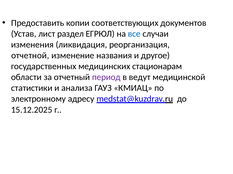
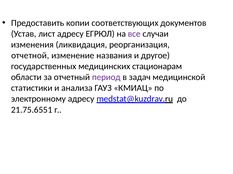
лист раздел: раздел -> адресу (70, 34)
все colour: blue -> purple (134, 34)
ведут: ведут -> задач (140, 77)
15.12.2025: 15.12.2025 -> 21.75.6551 (32, 110)
